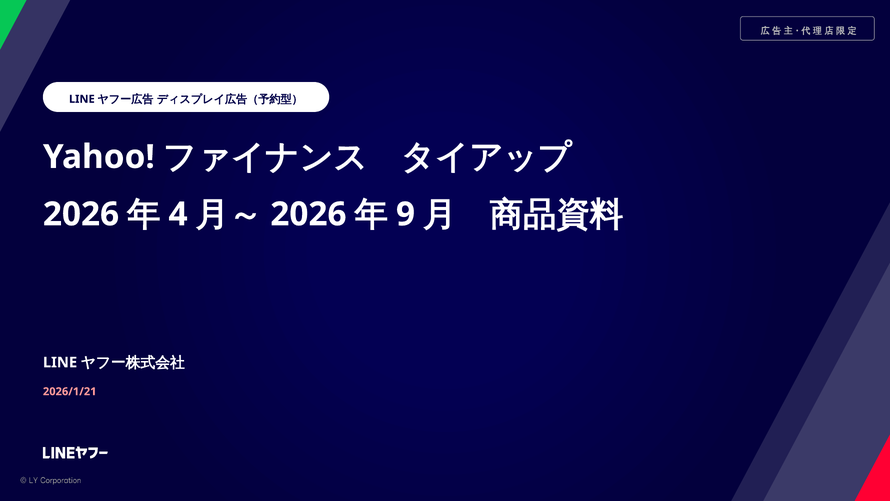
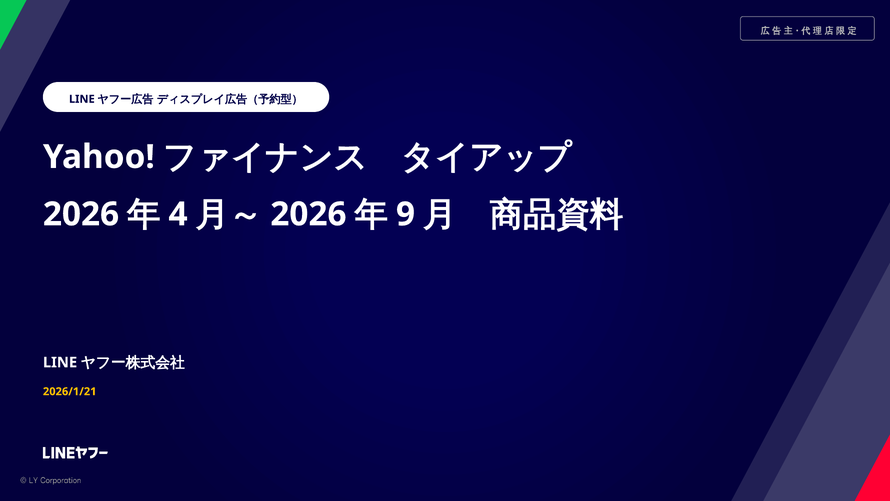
2026/1/21 colour: pink -> yellow (70, 391)
